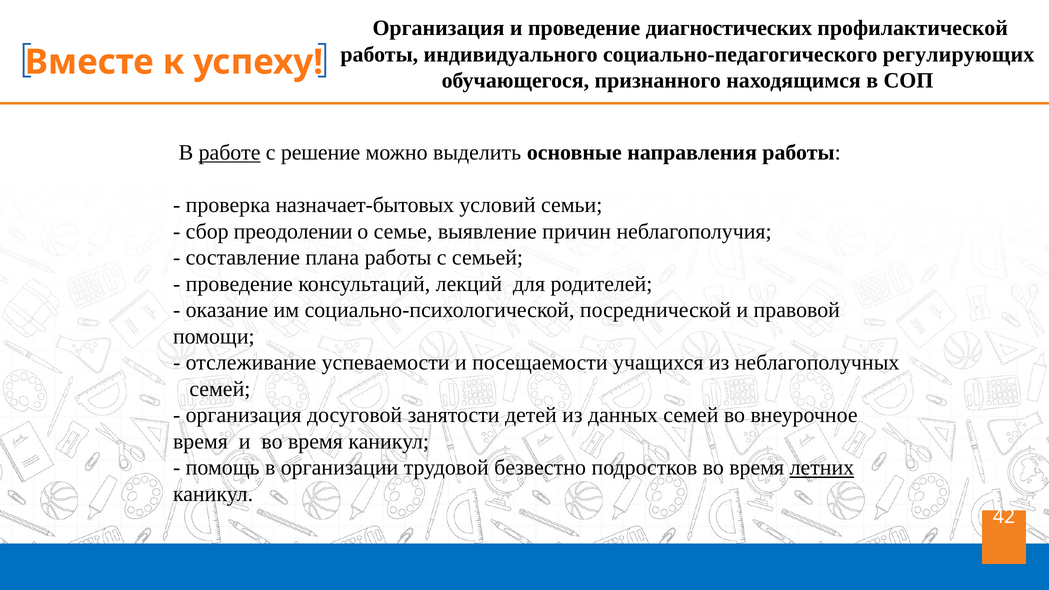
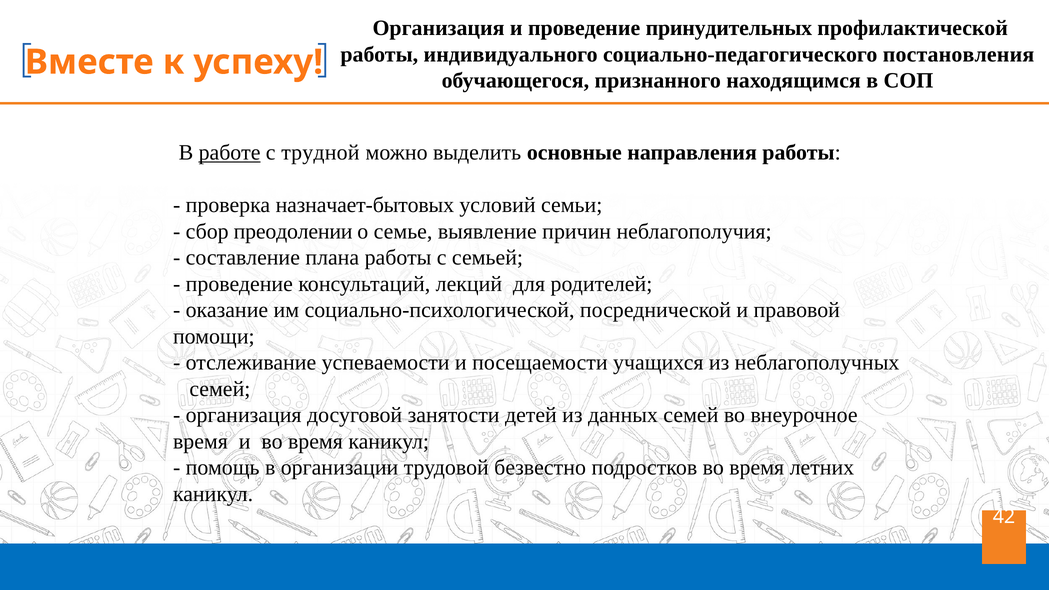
диагностических: диагностических -> принудительных (729, 28)
регулирующих: регулирующих -> постановления (959, 54)
решение: решение -> трудной (320, 153)
летних underline: present -> none (822, 468)
